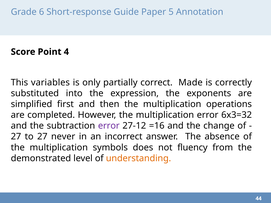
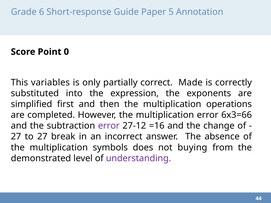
4: 4 -> 0 (66, 52)
6x3=32: 6x3=32 -> 6x3=66 (237, 115)
never: never -> break (63, 137)
fluency: fluency -> buying (192, 148)
understanding colour: orange -> purple (139, 158)
